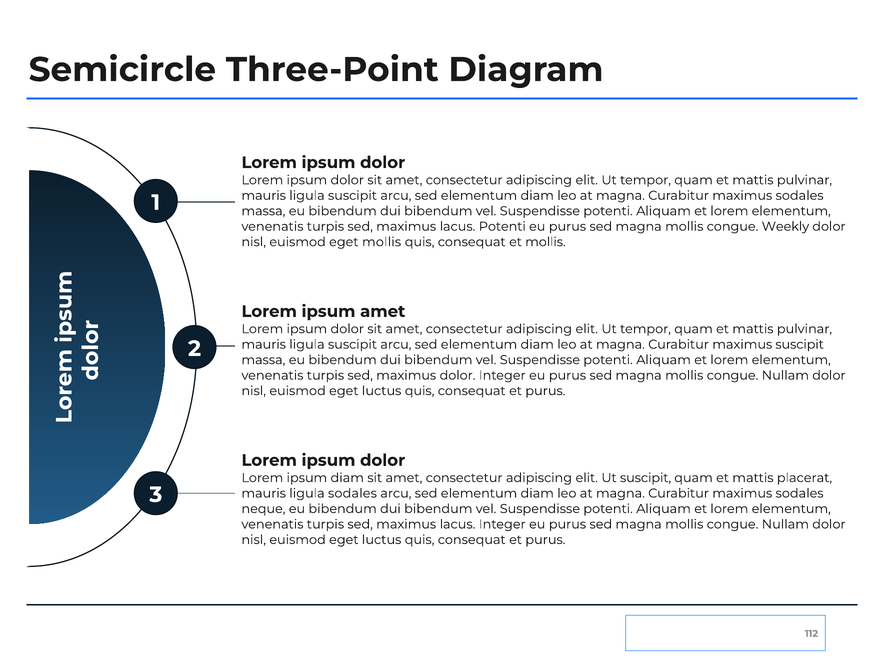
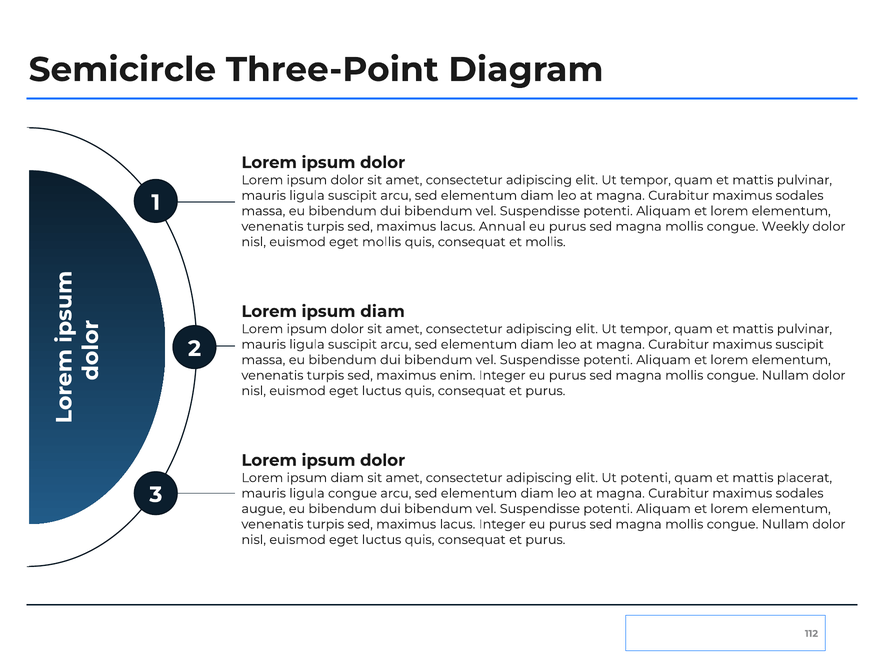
lacus Potenti: Potenti -> Annual (502, 227)
amet: amet -> diam (383, 312)
maximus dolor: dolor -> enim (458, 376)
Ut suscipit: suscipit -> potenti (645, 478)
ligula sodales: sodales -> congue (353, 494)
neque: neque -> augue (263, 509)
